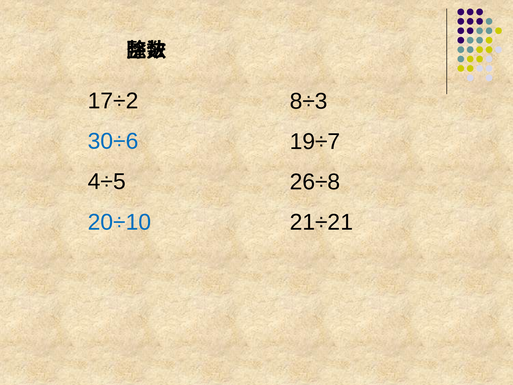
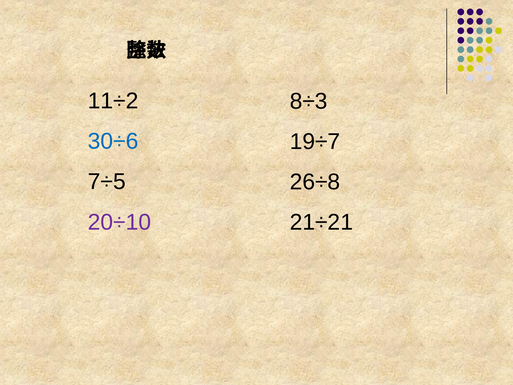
17÷2: 17÷2 -> 11÷2 (113, 101)
4÷5: 4÷5 -> 7÷5 (107, 182)
20÷10 colour: blue -> purple (119, 222)
